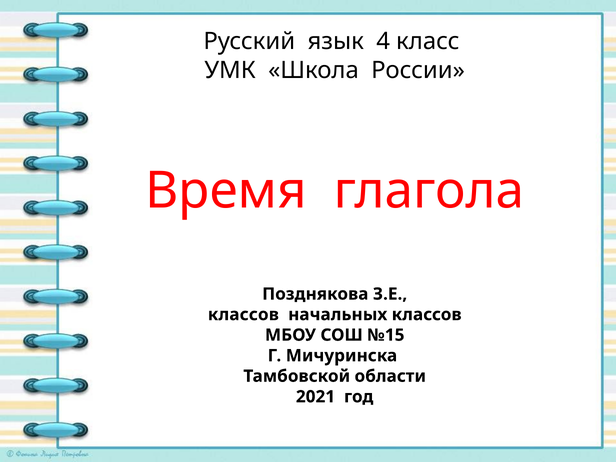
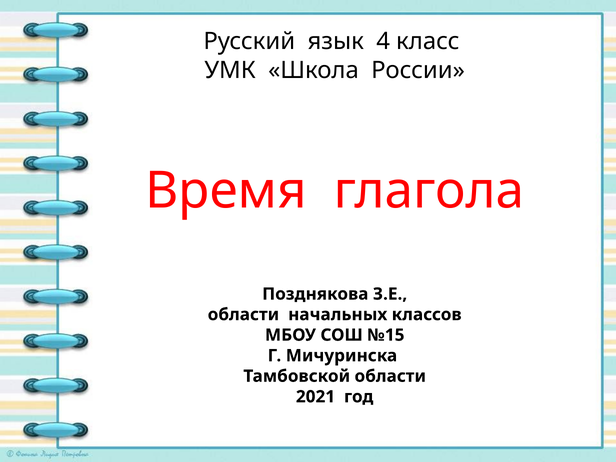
классов: классов -> области (243, 315)
